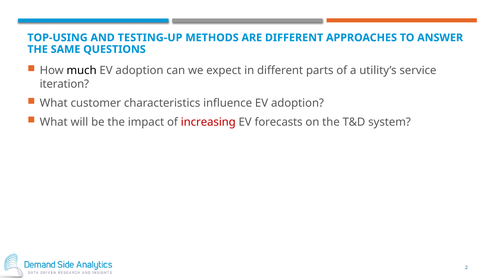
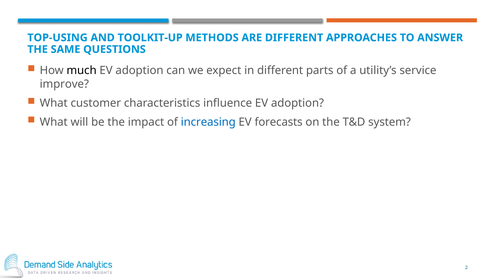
TESTING-UP: TESTING-UP -> TOOLKIT-UP (150, 38)
iteration: iteration -> improve (64, 84)
increasing colour: red -> blue (208, 122)
